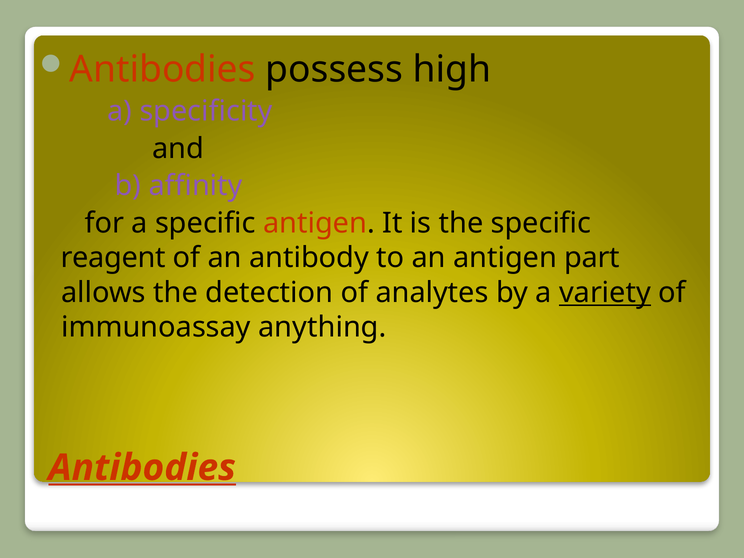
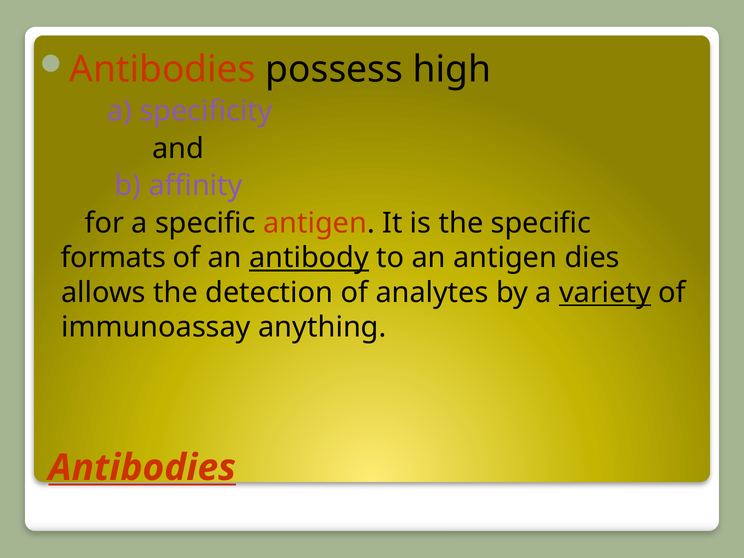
reagent: reagent -> formats (113, 258)
antibody underline: none -> present (309, 258)
part: part -> dies (592, 258)
